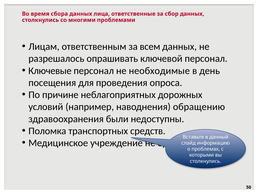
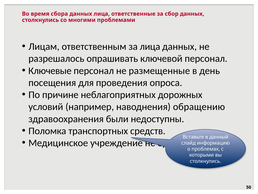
за всем: всем -> лица (150, 47)
необходимые: необходимые -> размещенные (159, 71)
